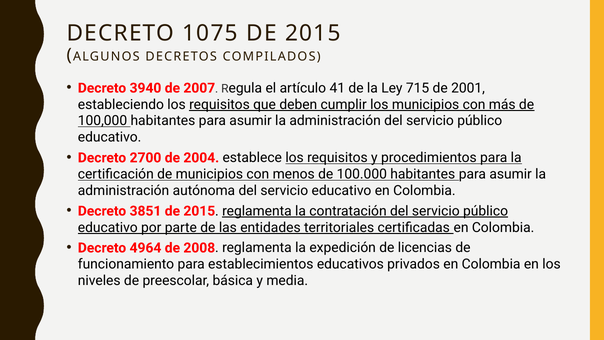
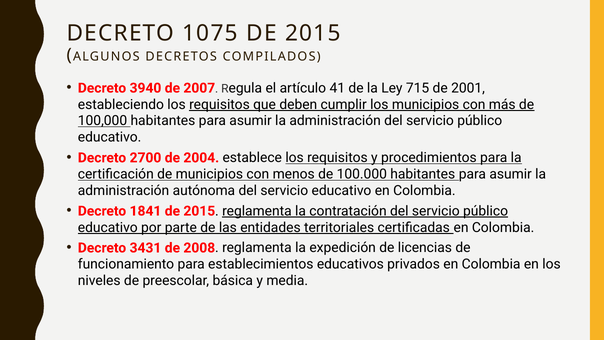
3851: 3851 -> 1841 (145, 211)
4964: 4964 -> 3431 (145, 248)
